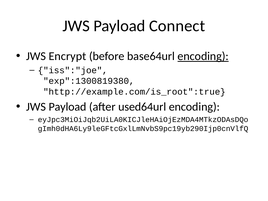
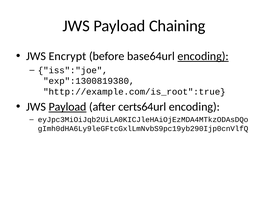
Connect: Connect -> Chaining (177, 26)
Payload underline: none -> present (68, 107)
used64url: used64url -> certs64url (142, 107)
